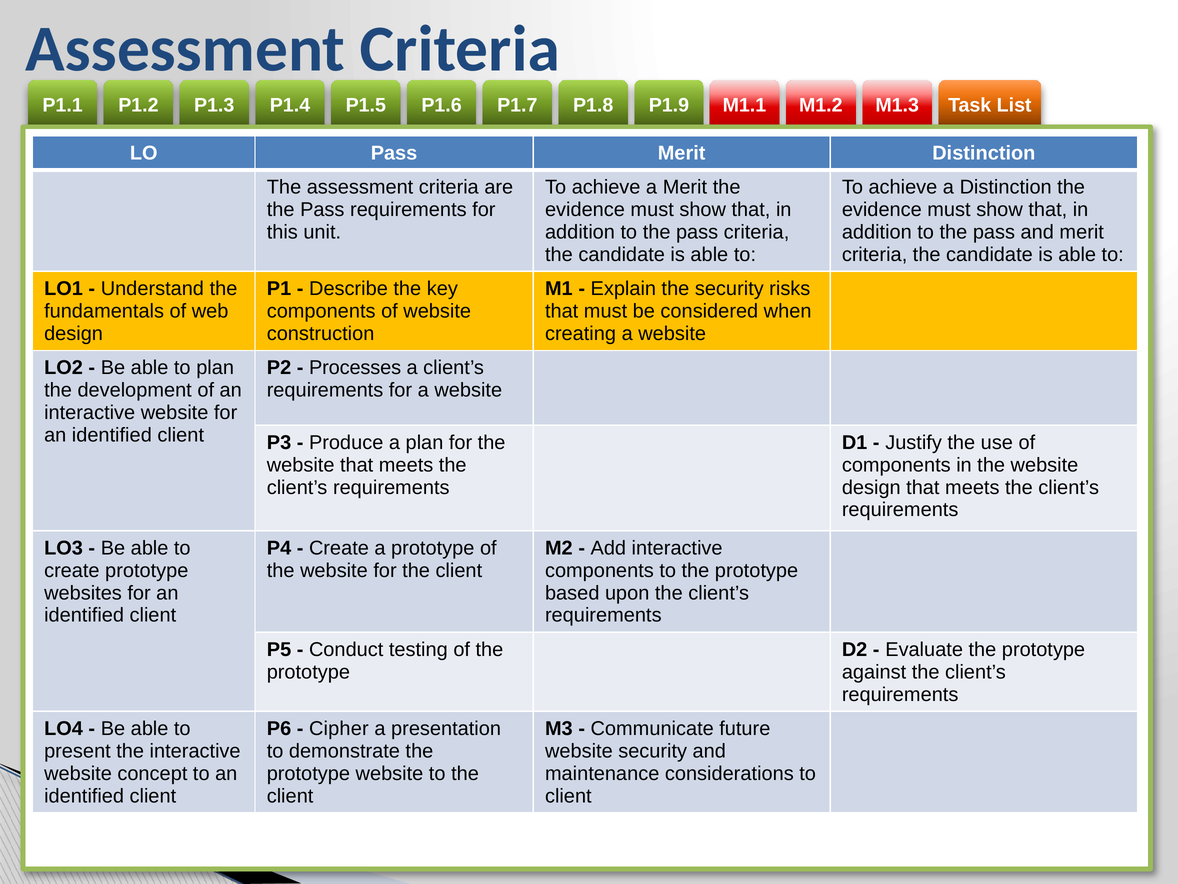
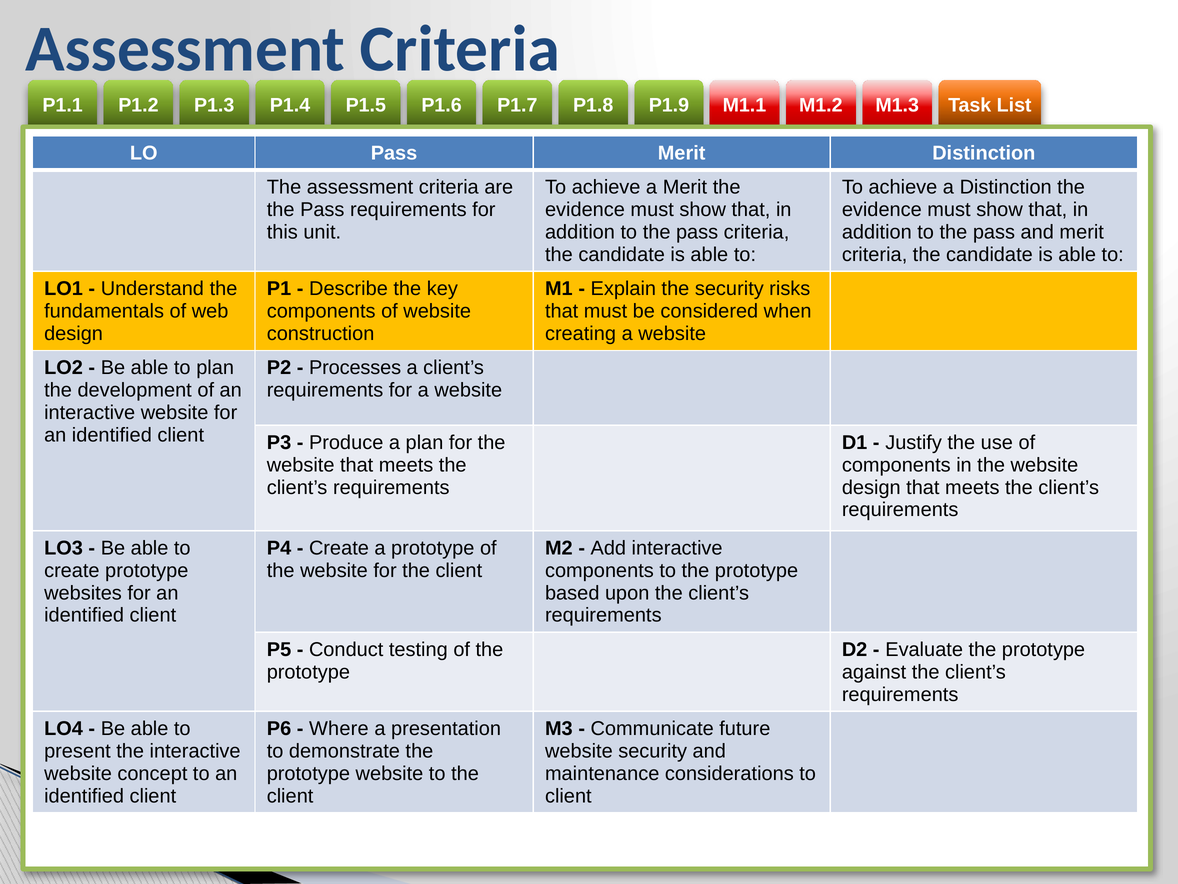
Cipher: Cipher -> Where (339, 728)
